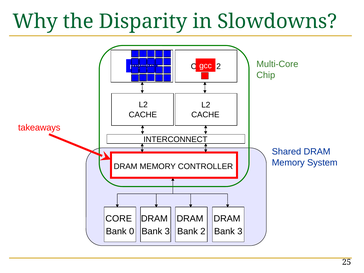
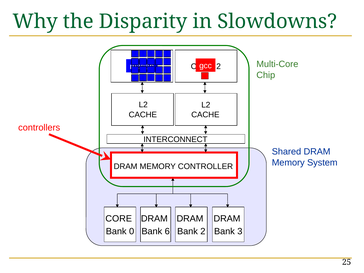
takeaways: takeaways -> controllers (39, 128)
3: 3 -> 6 (167, 231)
